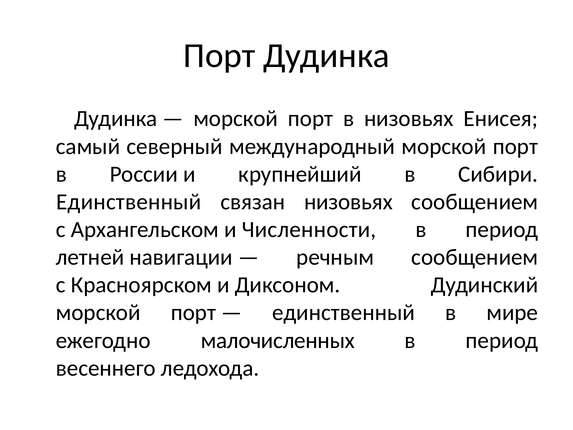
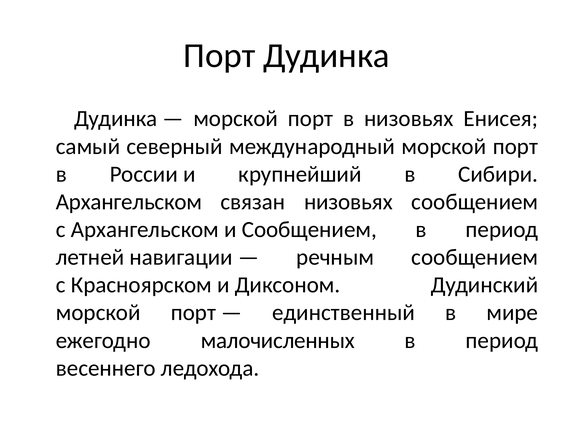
Единственный: Единственный -> Архангельском (129, 202)
и Численности: Численности -> Сообщением (309, 229)
